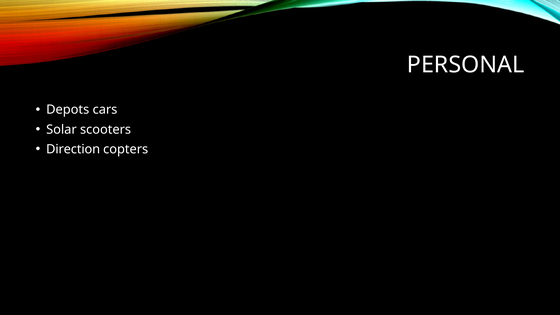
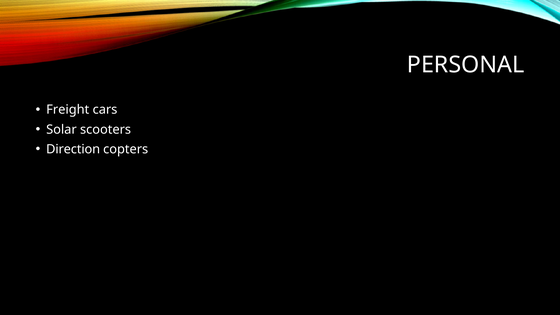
Depots: Depots -> Freight (68, 110)
